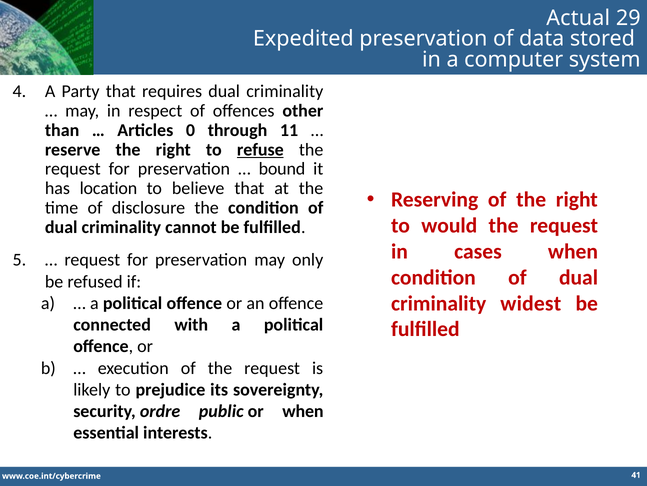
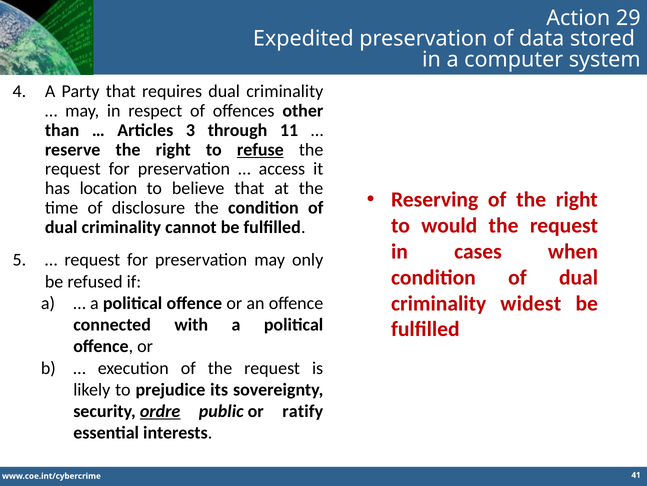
Actual: Actual -> Action (578, 18)
0: 0 -> 3 (190, 130)
bound: bound -> access (282, 169)
ordre underline: none -> present (160, 411)
or when: when -> ratify (303, 411)
